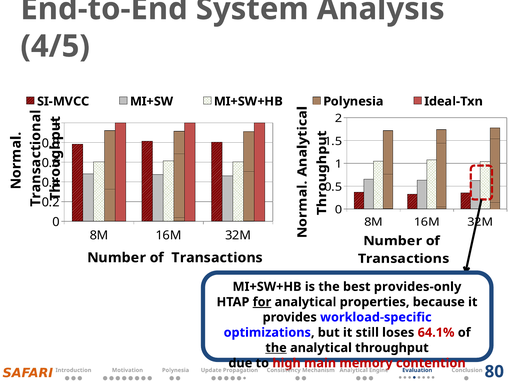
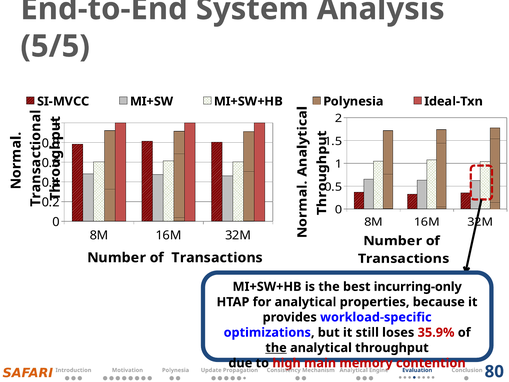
4/5: 4/5 -> 5/5 (55, 46)
provides-only: provides-only -> incurring-only (418, 287)
for underline: present -> none (262, 302)
64.1%: 64.1% -> 35.9% (436, 332)
